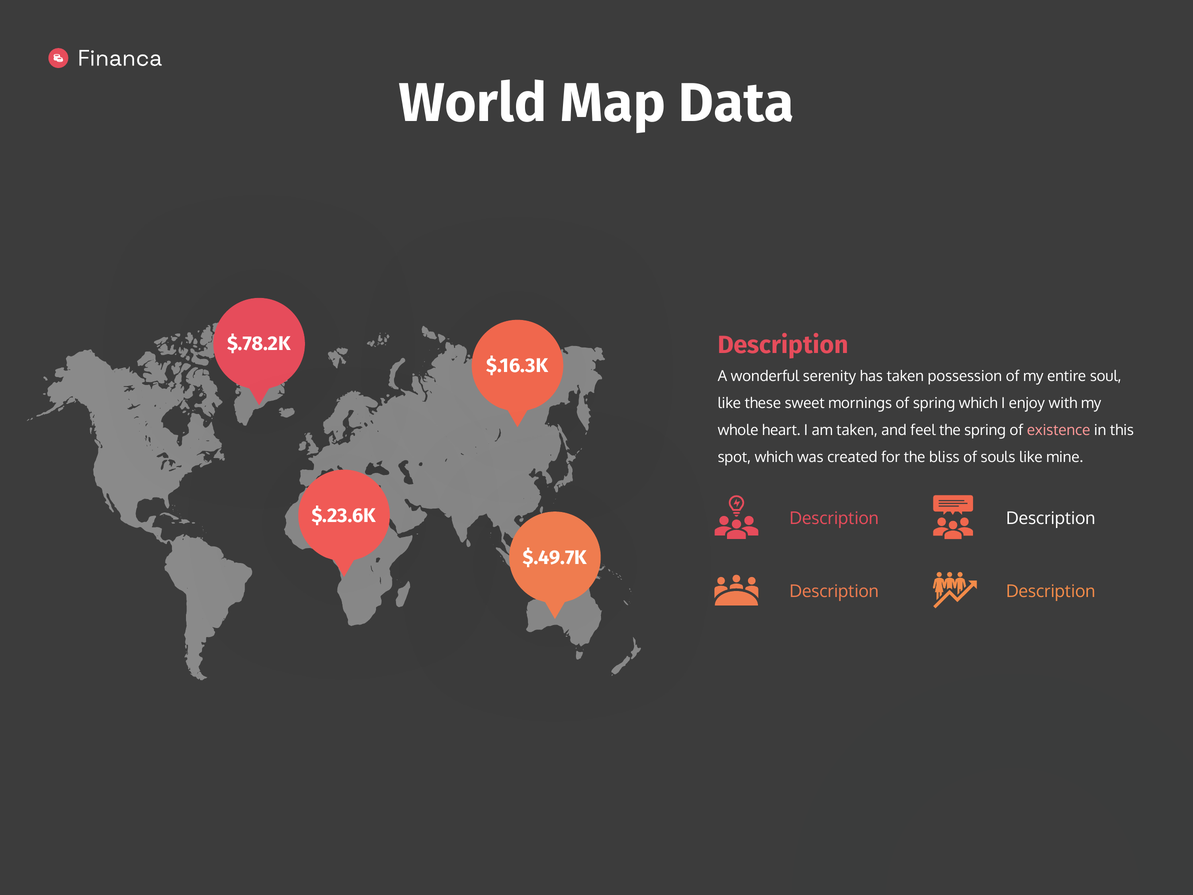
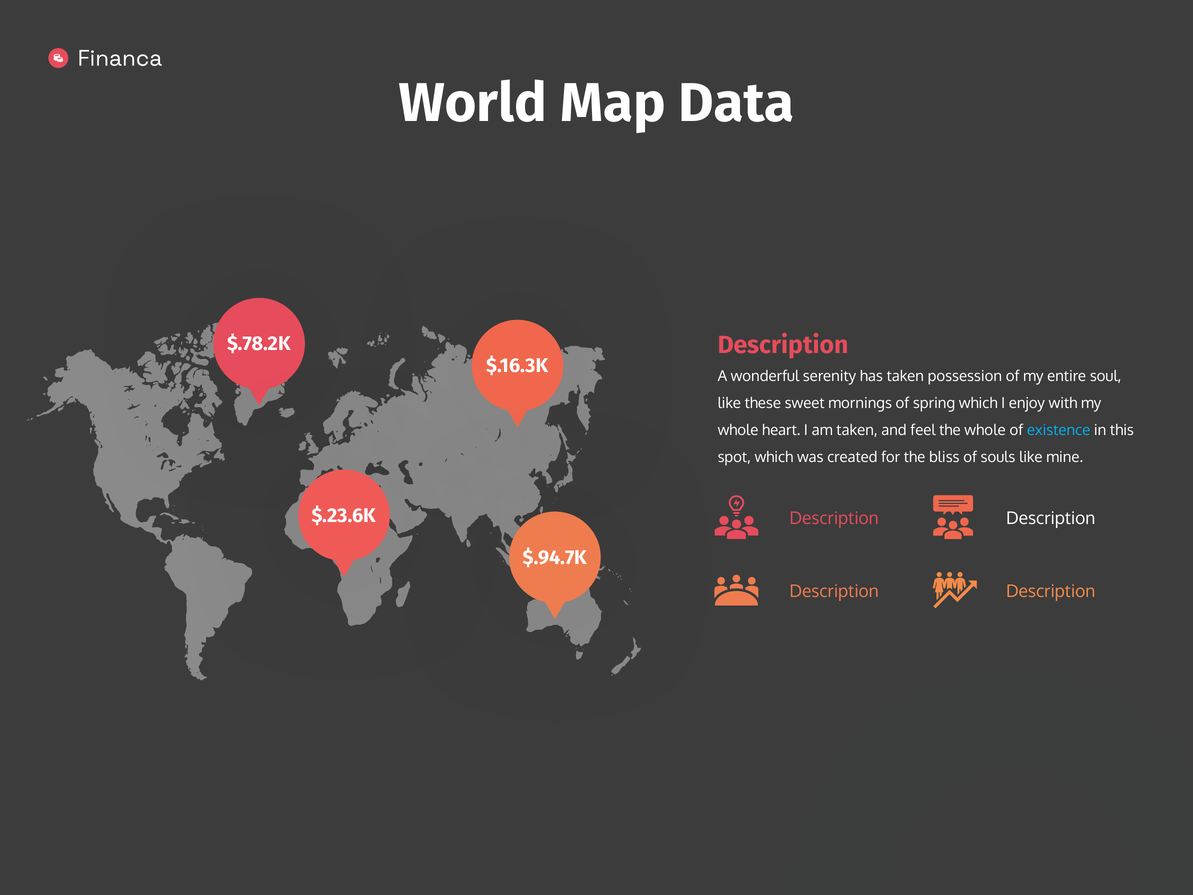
the spring: spring -> whole (985, 430)
existence colour: pink -> light blue (1059, 430)
$.49.7K: $.49.7K -> $.94.7K (555, 557)
